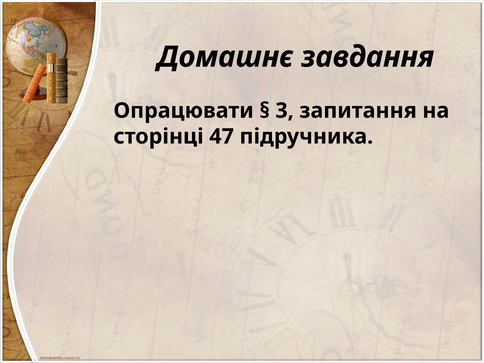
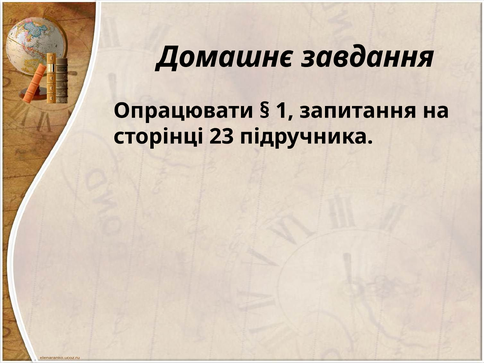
3: 3 -> 1 (285, 111)
47: 47 -> 23 (222, 136)
